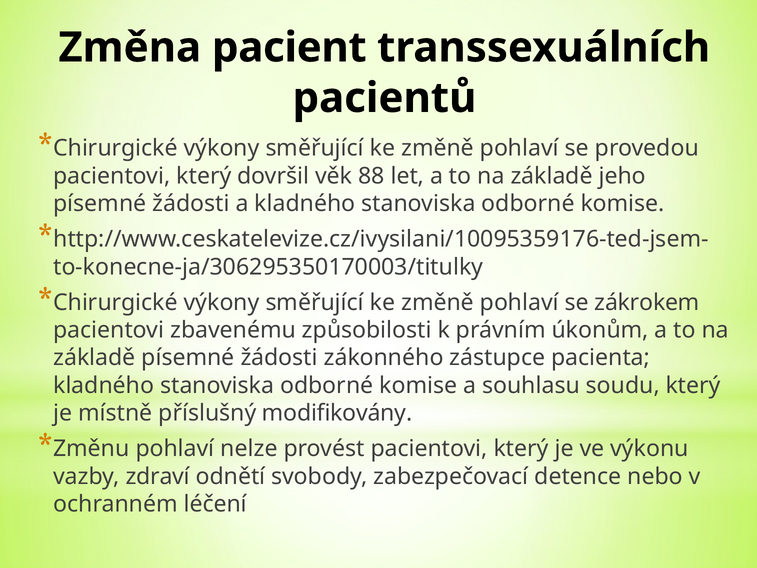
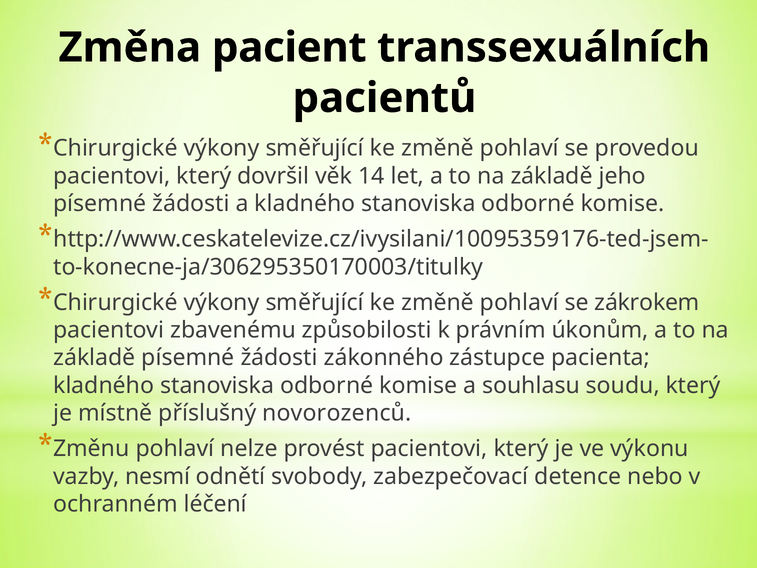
88: 88 -> 14 (371, 176)
modifikovány: modifikovány -> novorozenců (337, 413)
zdraví: zdraví -> nesmí (158, 476)
